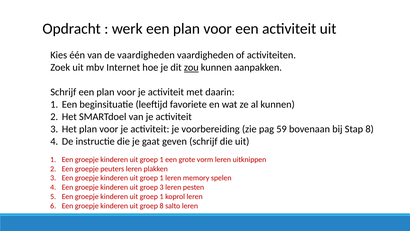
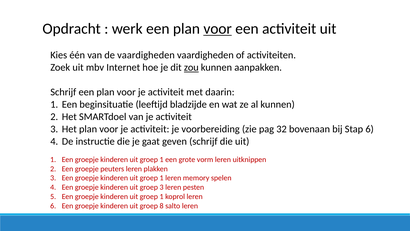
voor underline: none -> present (218, 29)
favoriete: favoriete -> bladzijde (188, 104)
59: 59 -> 32 (282, 129)
Stap 8: 8 -> 6 (370, 129)
